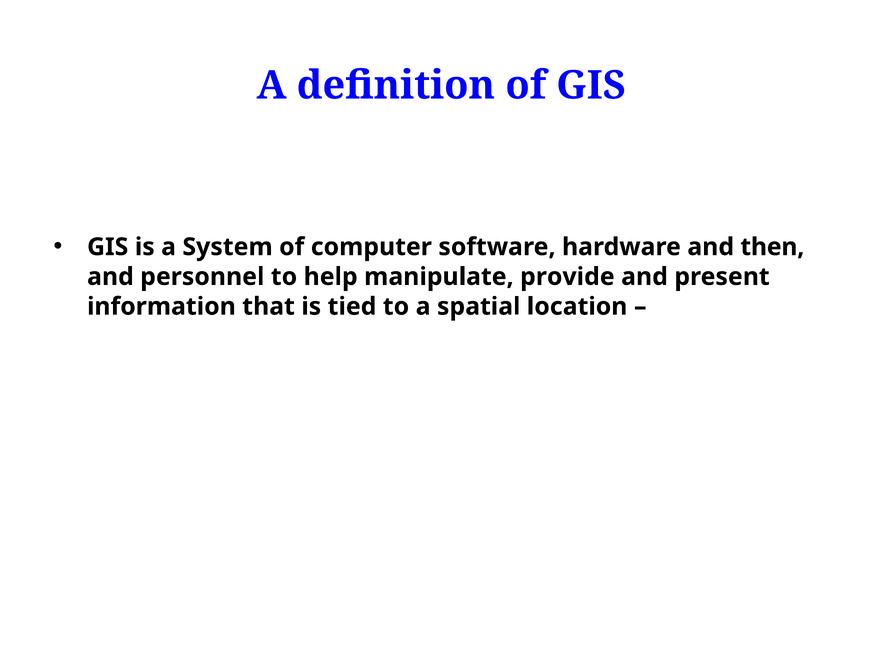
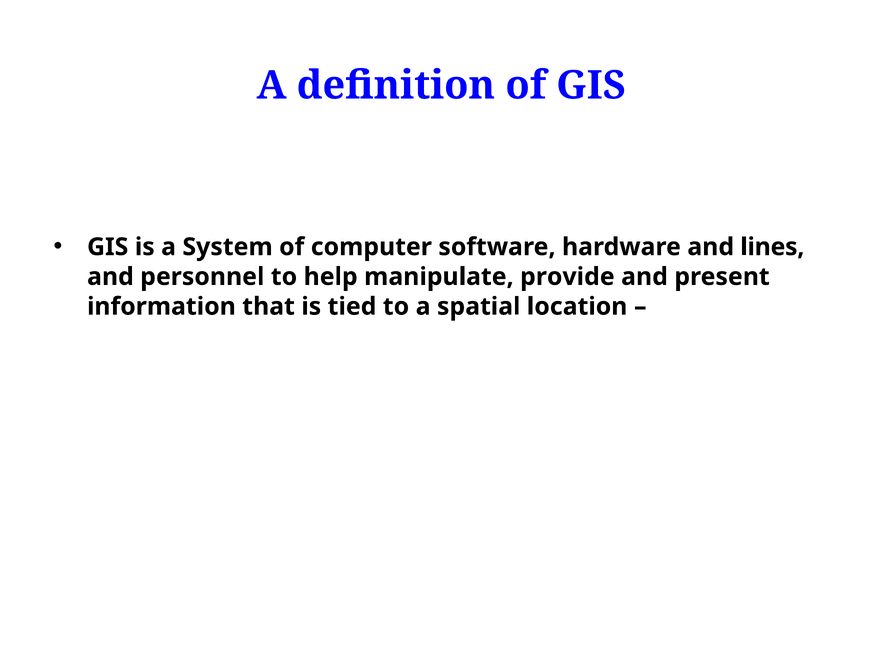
then: then -> lines (772, 247)
